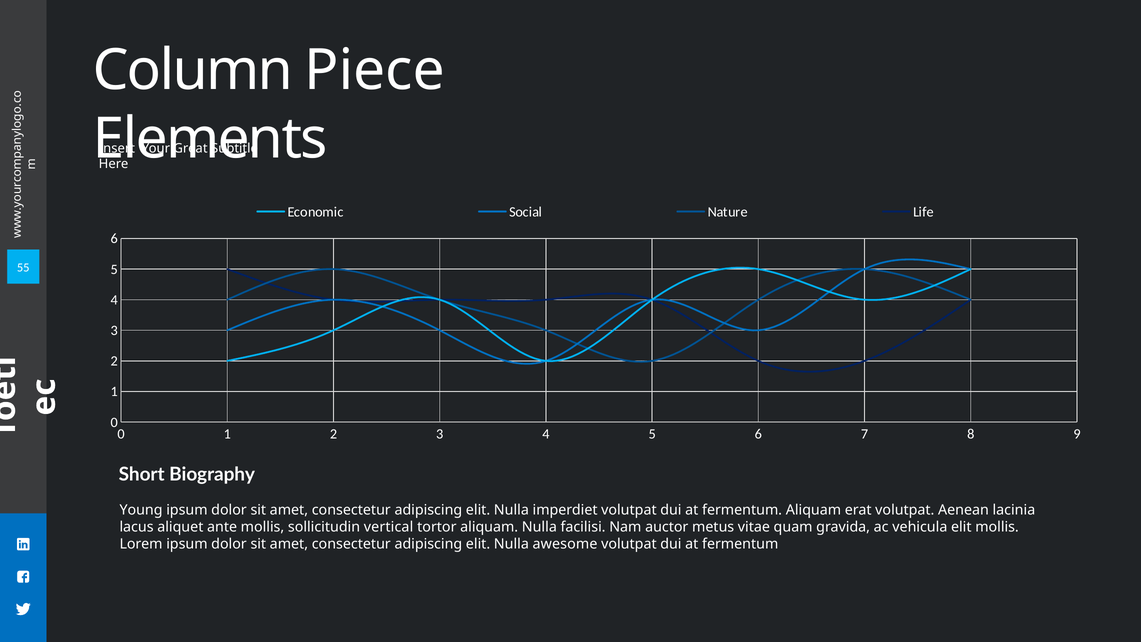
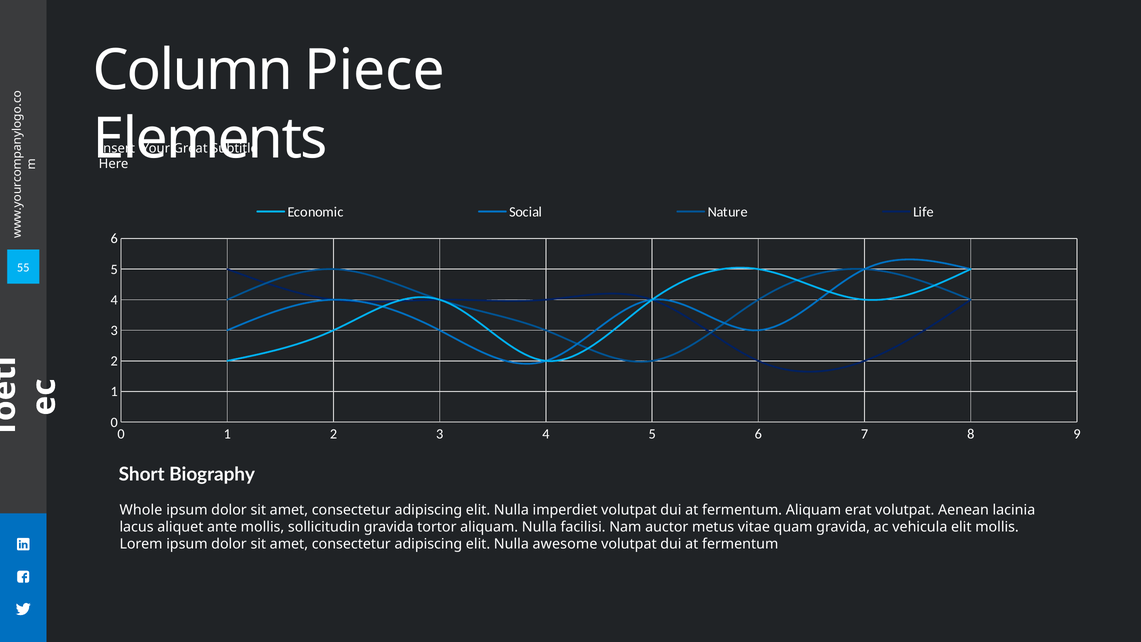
Young: Young -> Whole (141, 510)
sollicitudin vertical: vertical -> gravida (389, 527)
